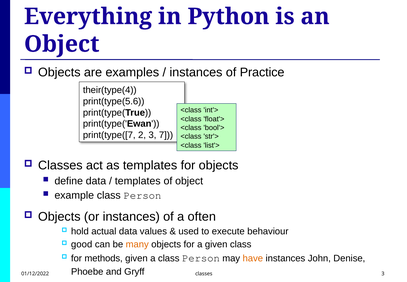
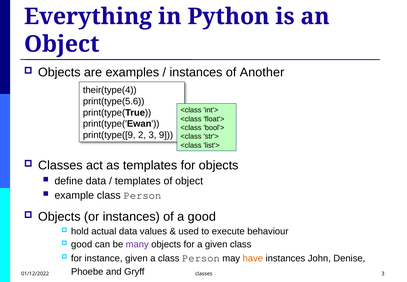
Practice: Practice -> Another (262, 72)
print(type([7: print(type([7 -> print(type([9 (109, 135)
7: 7 -> 9 (166, 135)
a often: often -> good (202, 217)
many colour: orange -> purple (137, 244)
methods: methods -> instance (104, 258)
